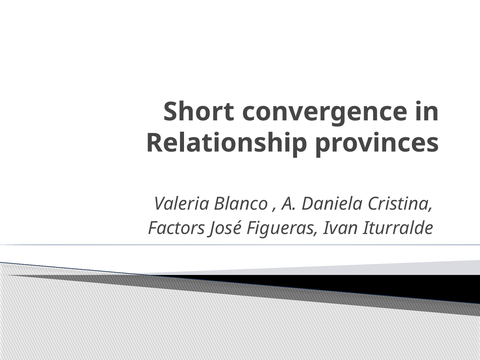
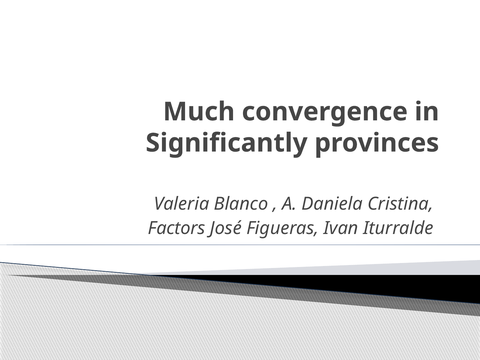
Short: Short -> Much (199, 112)
Relationship: Relationship -> Significantly (227, 143)
